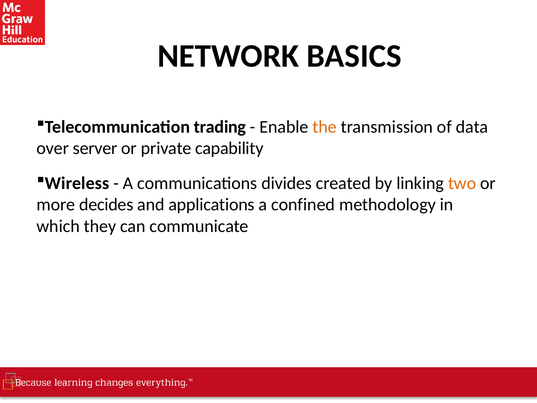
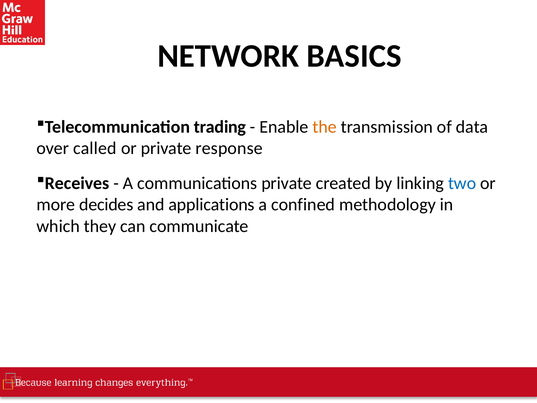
server: server -> called (95, 148)
capability: capability -> response (229, 148)
Wireless: Wireless -> Receives (77, 183)
communications divides: divides -> private (287, 183)
two colour: orange -> blue (462, 183)
